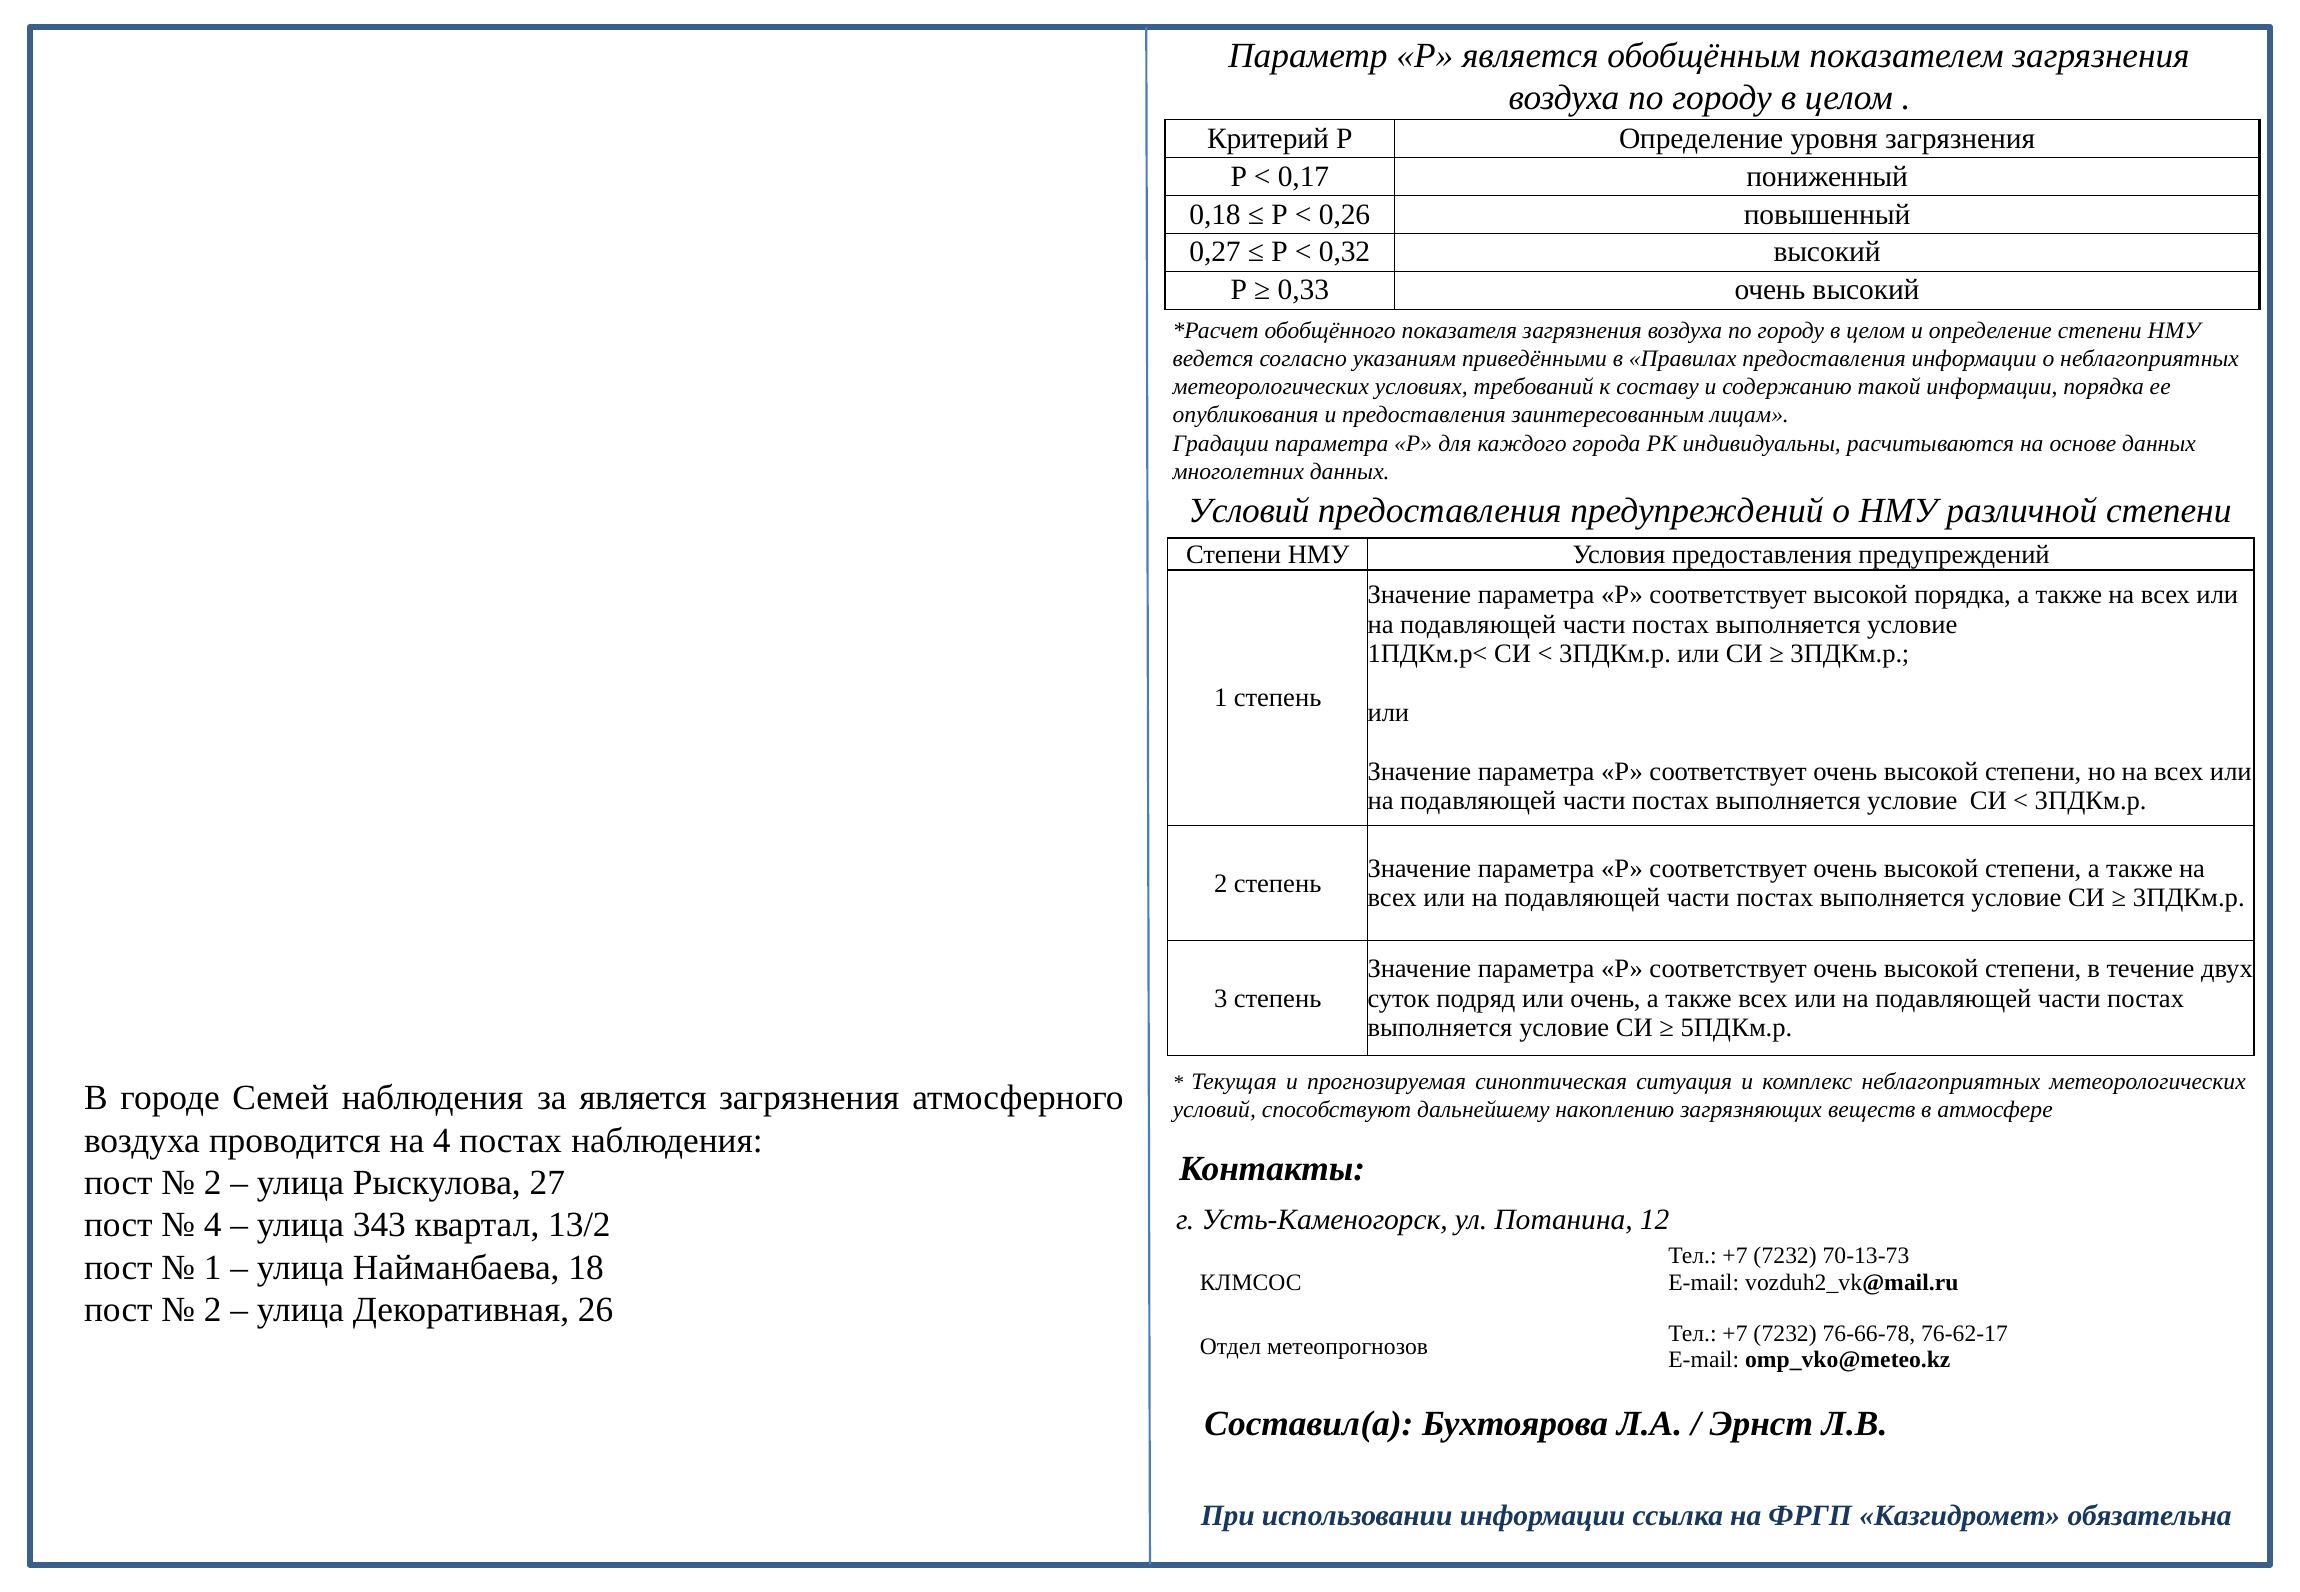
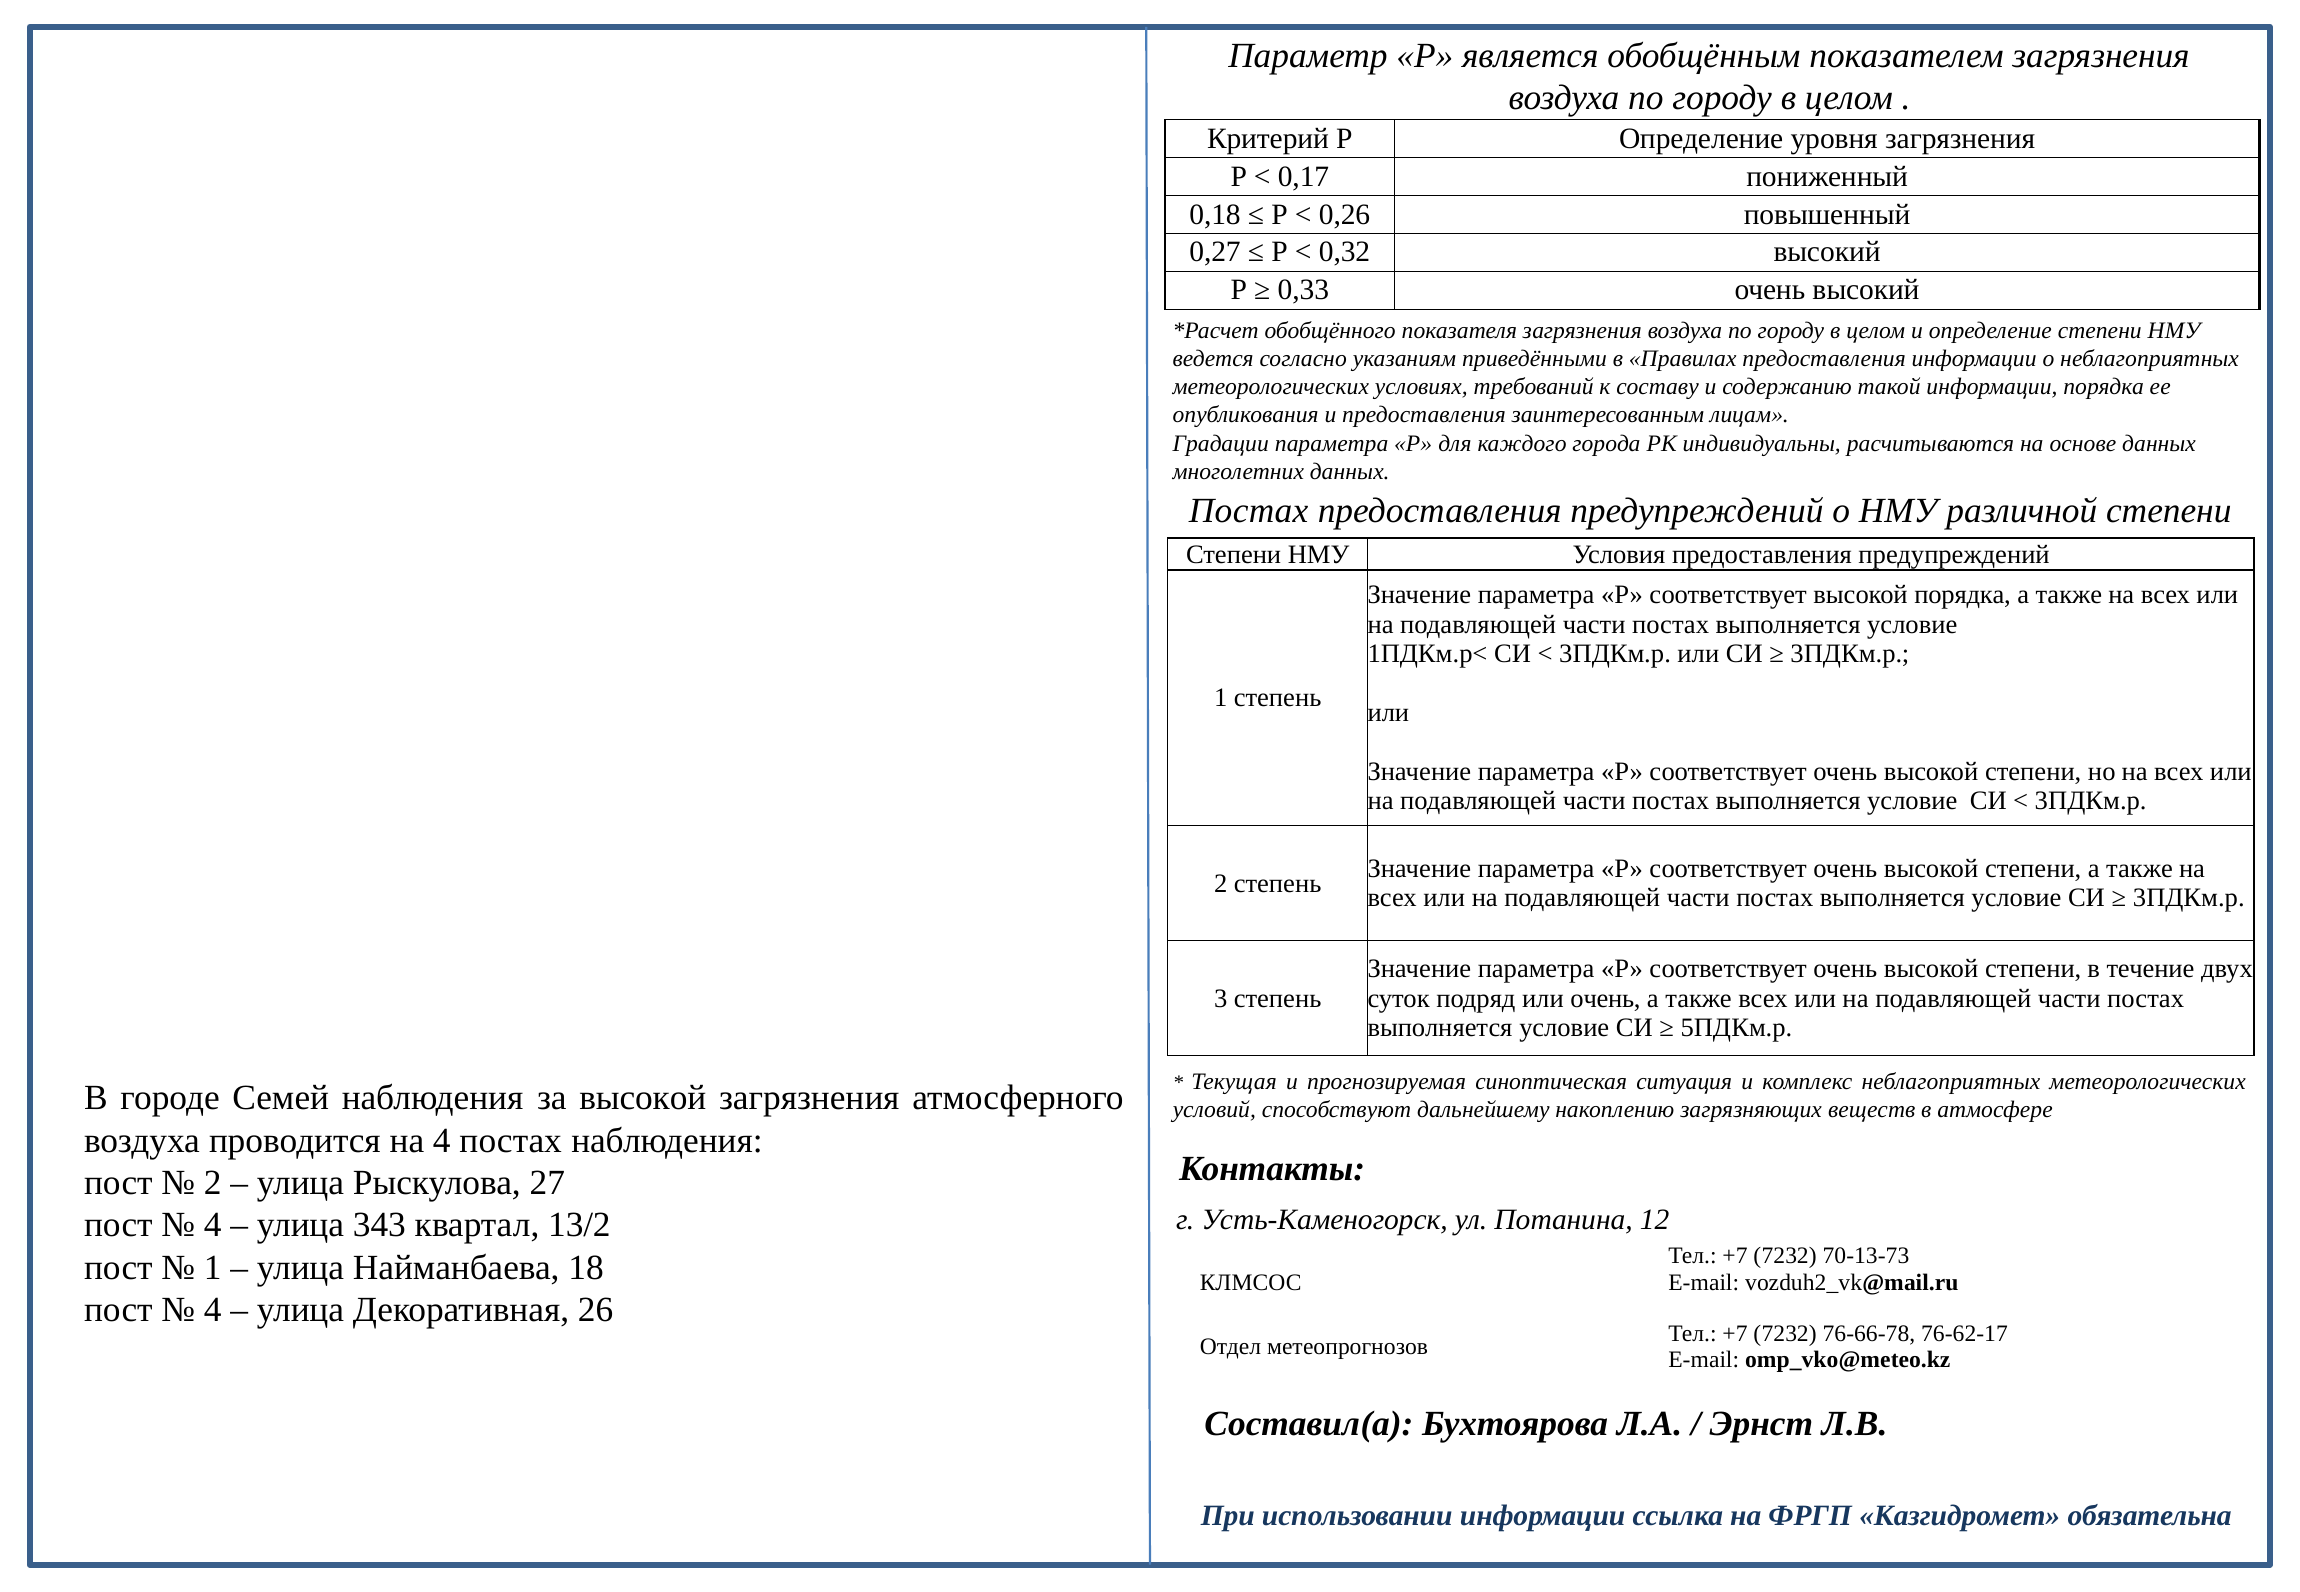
Условий: Условий -> Постах (1249, 511)
за является: является -> высокой (643, 1098)
2: 2 -> 4 (213, 1310)
